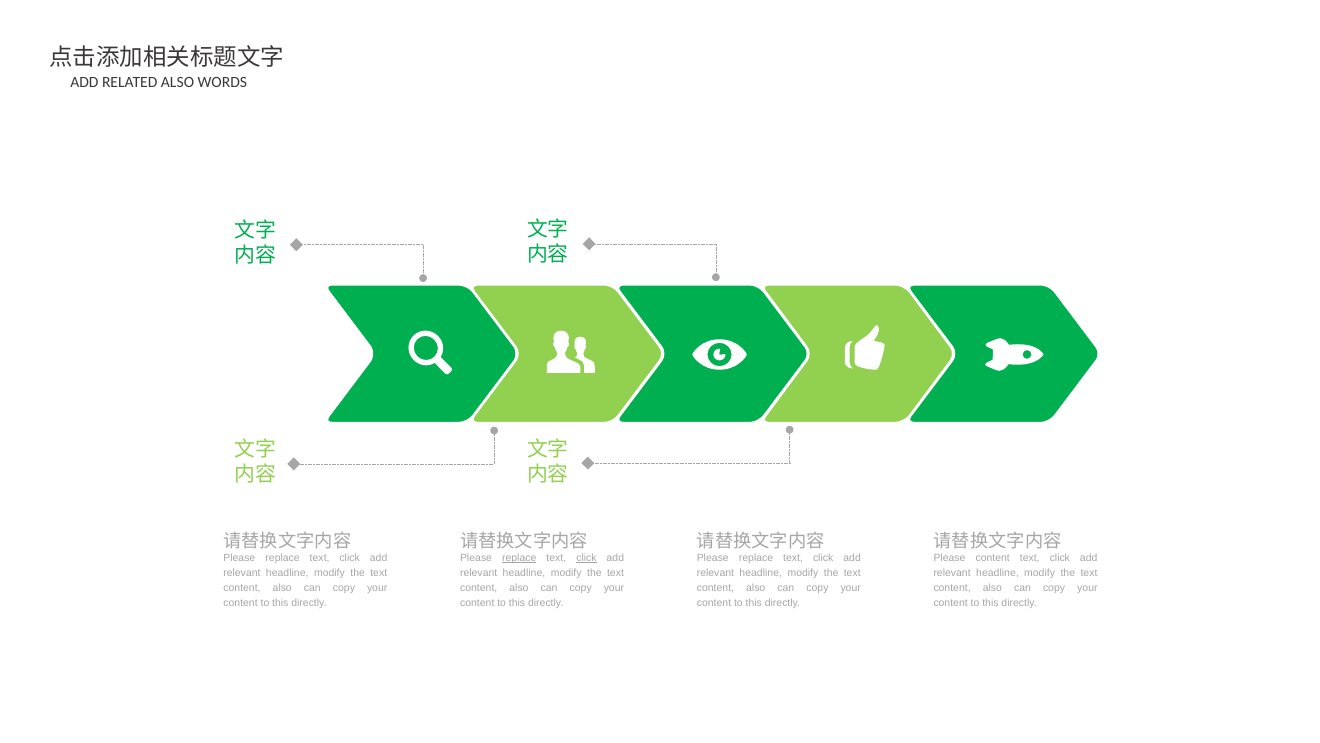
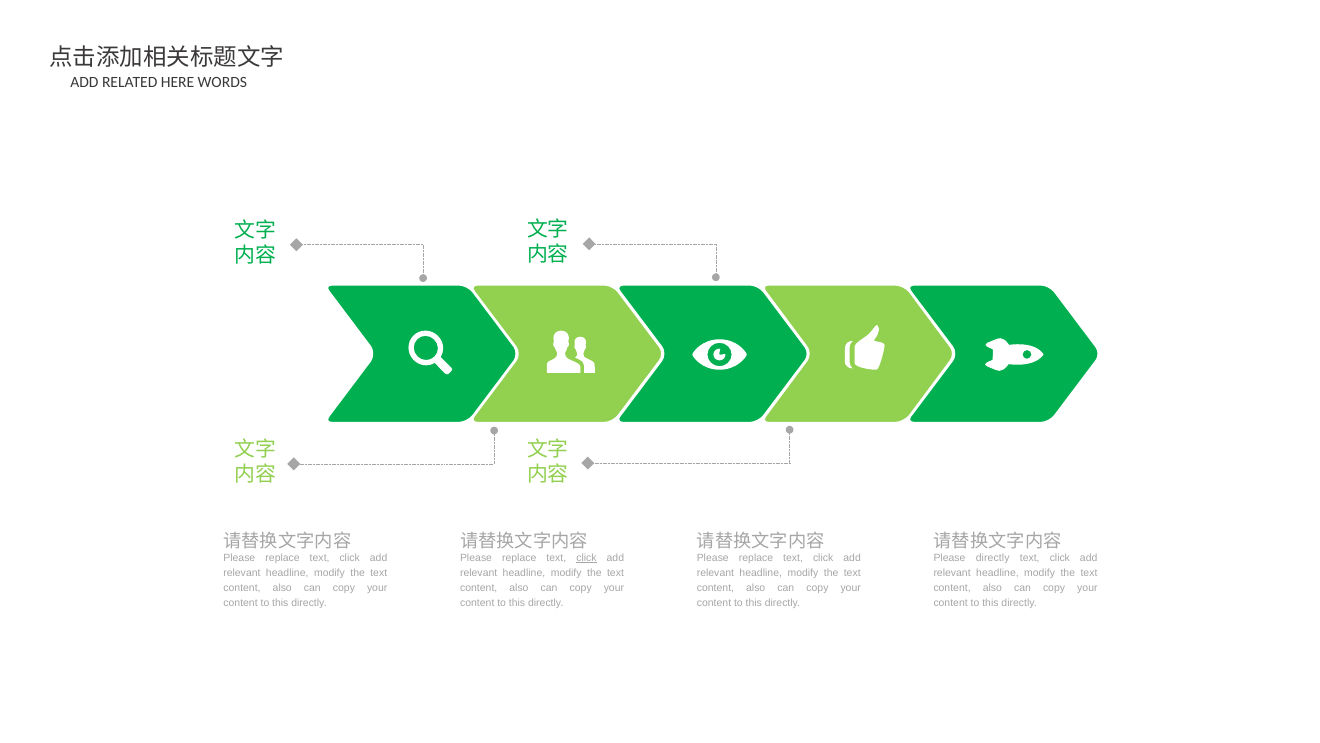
RELATED ALSO: ALSO -> HERE (178, 83)
replace underline: present -> none (519, 558)
Please content: content -> directly (993, 558)
